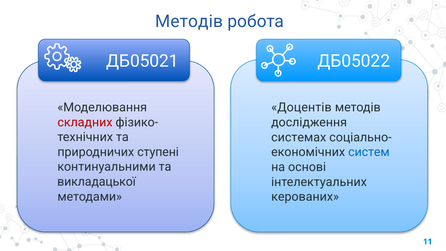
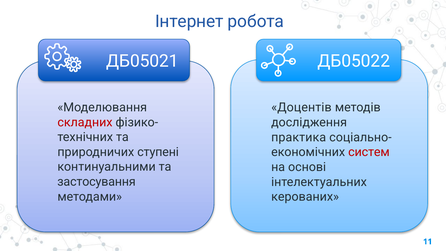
Методів: Методів -> Інтернет (189, 22)
системах: системах -> практика (299, 137)
систем colour: blue -> red (369, 152)
викладацької: викладацької -> застосування (97, 182)
